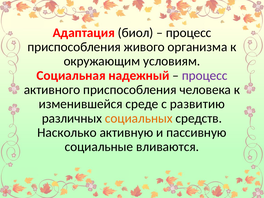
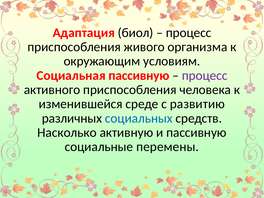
Социальная надежный: надежный -> пассивную (139, 75)
социальных colour: orange -> blue (139, 118)
вливаются: вливаются -> перемены (168, 147)
